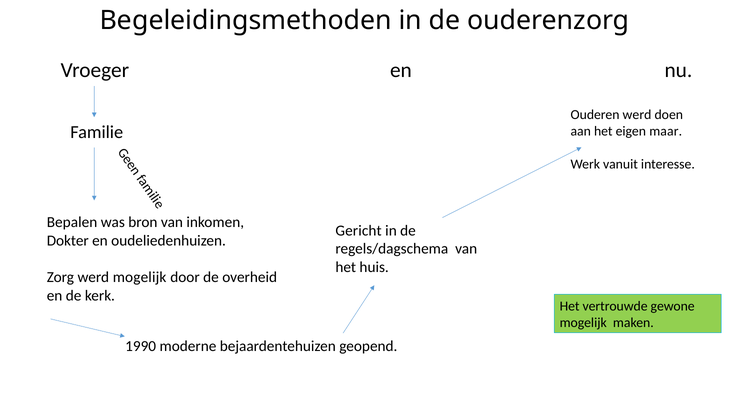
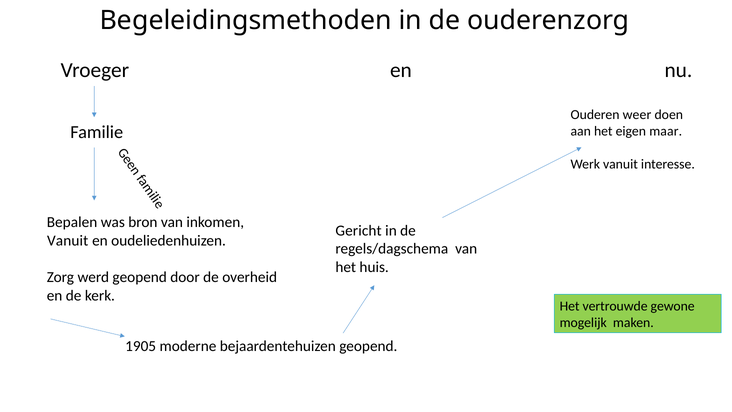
Ouderen werd: werd -> weer (637, 115)
Dokter: Dokter -> Vanuit (68, 240)
werd mogelijk: mogelijk -> geopend (140, 277)
1990: 1990 -> 1905 (141, 346)
